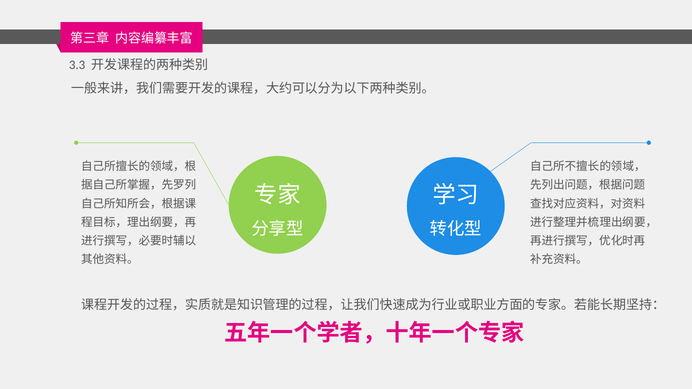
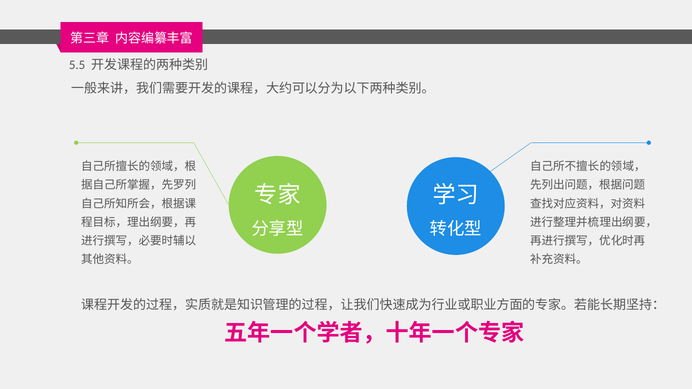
3.3: 3.3 -> 5.5 (77, 65)
